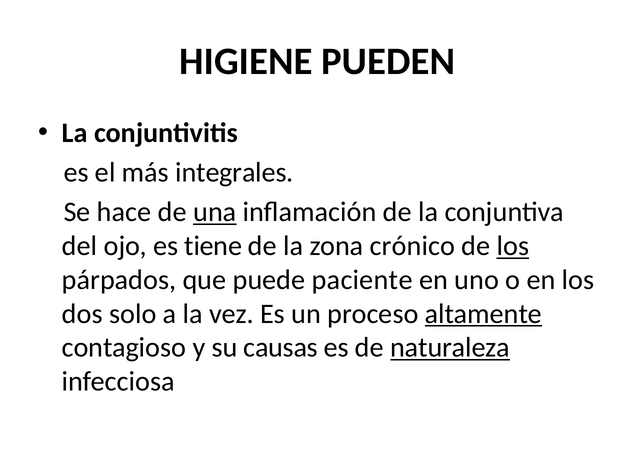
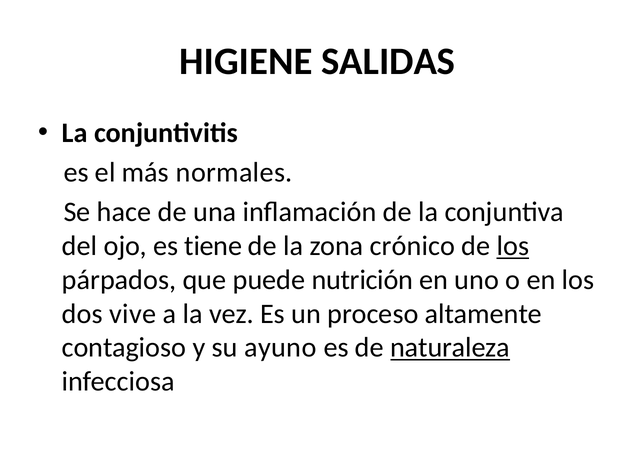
PUEDEN: PUEDEN -> SALIDAS (388, 61)
integrales: integrales -> normales (234, 173)
una underline: present -> none (215, 212)
paciente: paciente -> nutrición (362, 280)
solo: solo -> vive (133, 314)
altamente underline: present -> none (483, 314)
causas: causas -> ayuno (280, 348)
